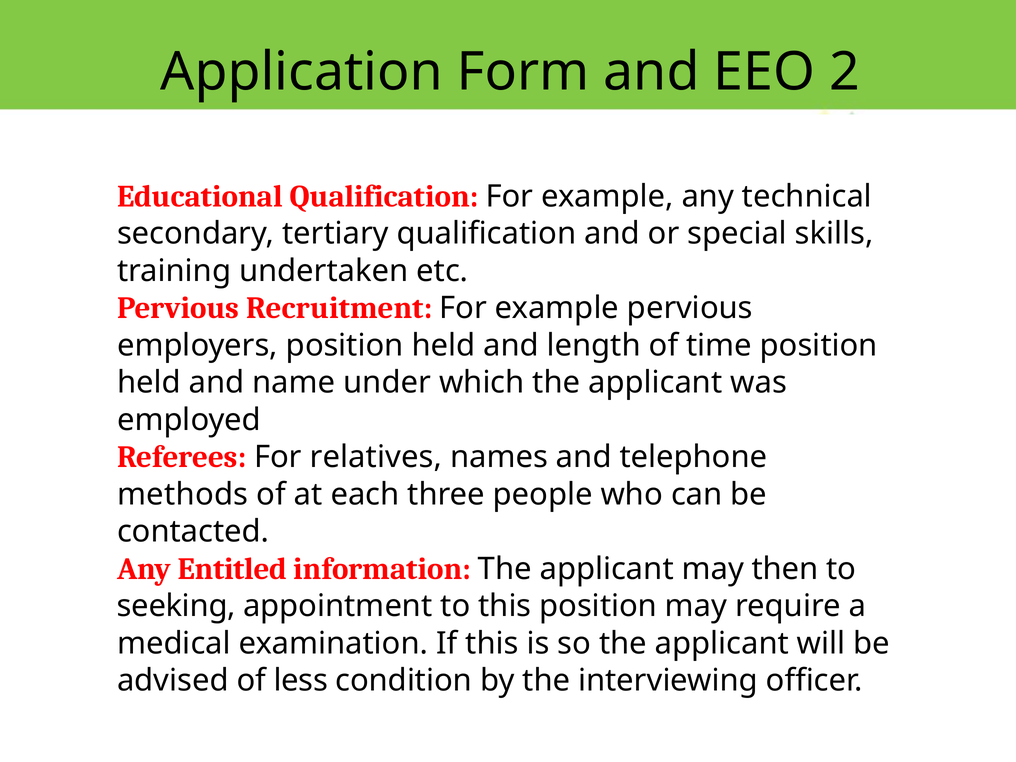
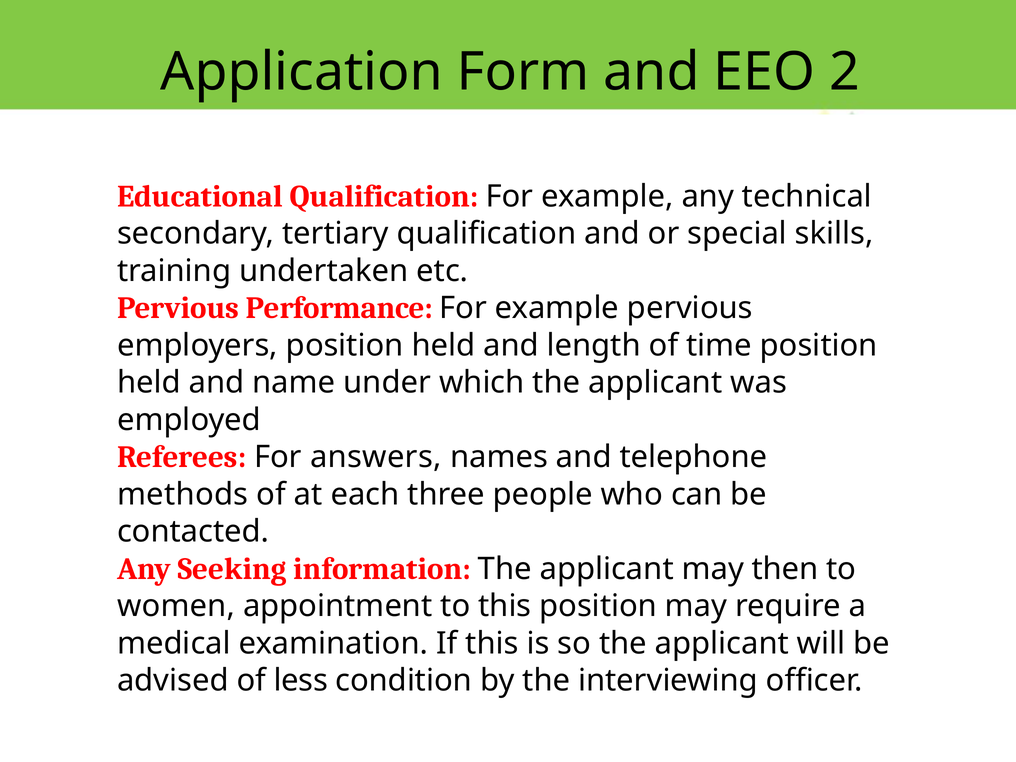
Recruitment: Recruitment -> Performance (339, 308)
relatives: relatives -> answers (376, 457)
Entitled: Entitled -> Seeking (232, 569)
seeking: seeking -> women (176, 606)
